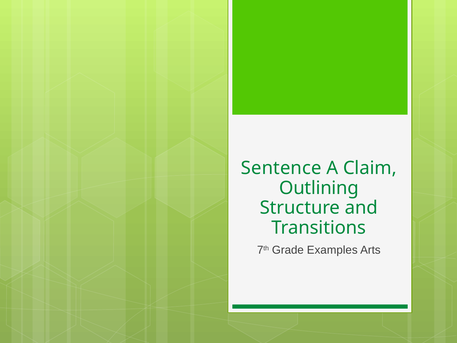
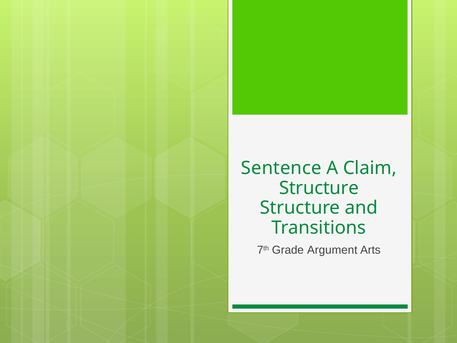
Outlining: Outlining -> Structure (319, 188)
Examples: Examples -> Argument (332, 250)
